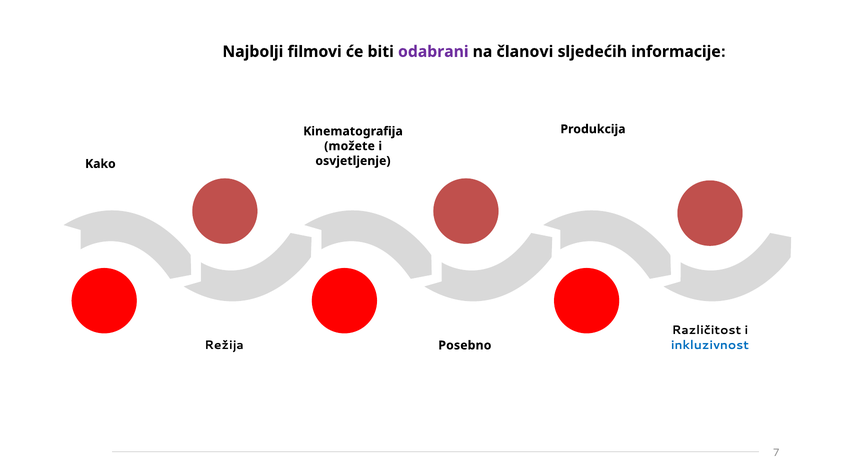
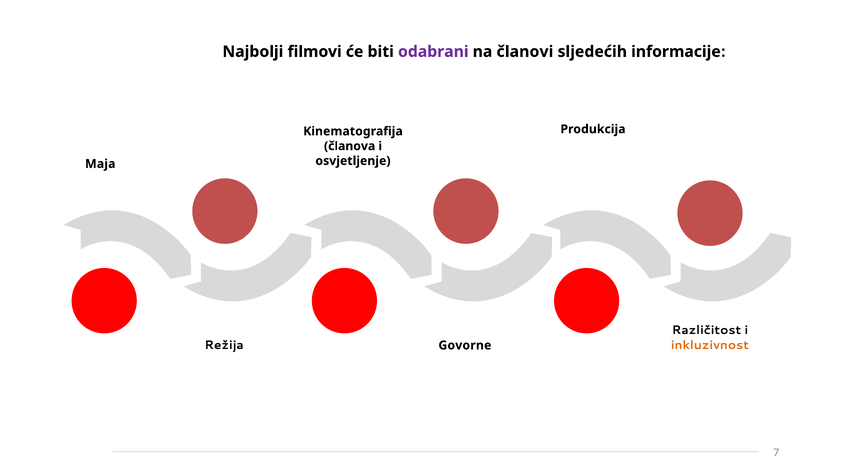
možete: možete -> članova (350, 146)
Kako: Kako -> Maja (100, 164)
inkluzivnost colour: blue -> orange (710, 345)
Posebno: Posebno -> Govorne (465, 345)
